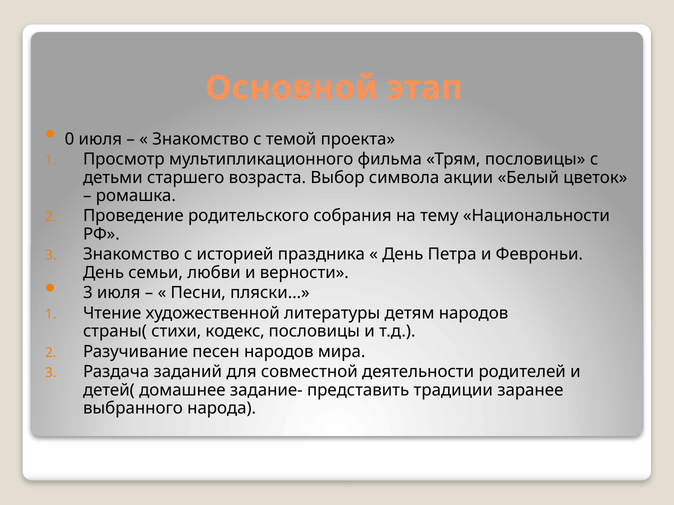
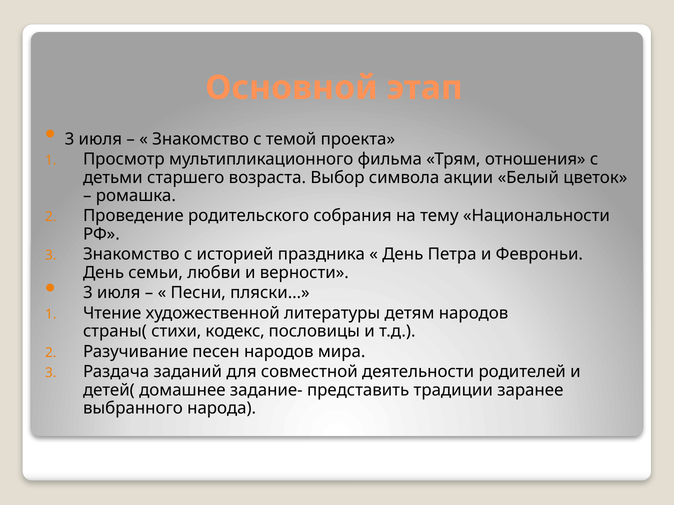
0: 0 -> 3 (69, 139)
Трям пословицы: пословицы -> отношения (535, 159)
